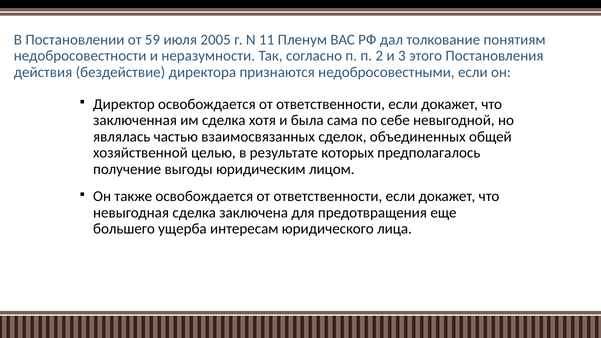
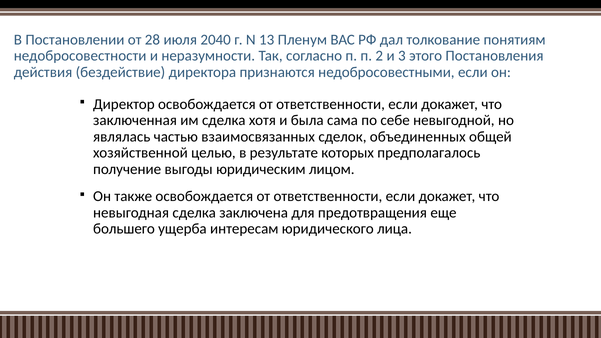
59: 59 -> 28 (152, 40)
2005: 2005 -> 2040 (216, 40)
11: 11 -> 13 (267, 40)
